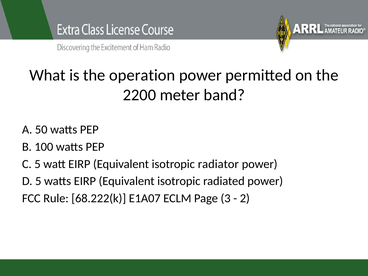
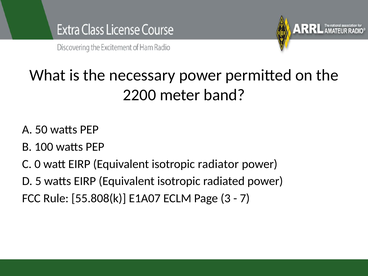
operation: operation -> necessary (142, 75)
C 5: 5 -> 0 (37, 164)
68.222(k: 68.222(k -> 55.808(k (99, 198)
2: 2 -> 7 (245, 198)
